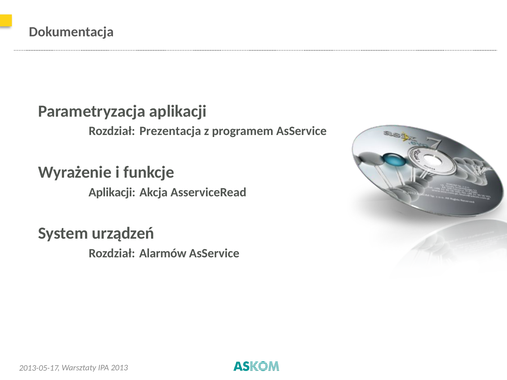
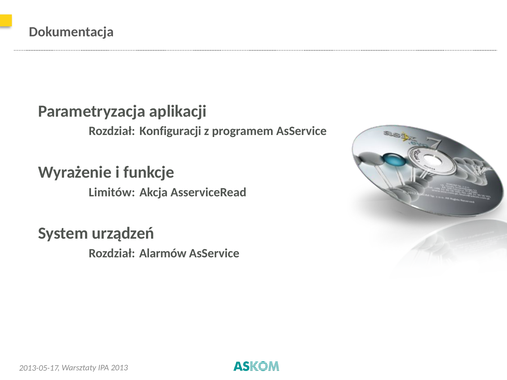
Prezentacja: Prezentacja -> Konfiguracji (170, 131)
Aplikacji: Aplikacji -> Limitów (112, 192)
